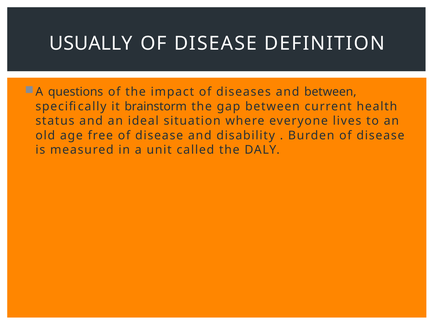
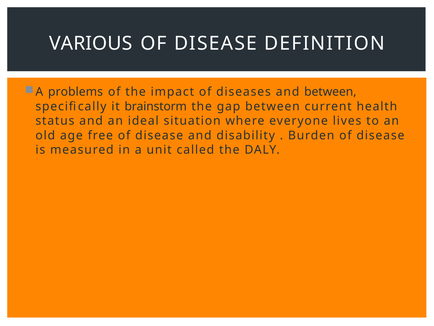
USUALLY: USUALLY -> VARIOUS (91, 43)
questions: questions -> problems (76, 92)
